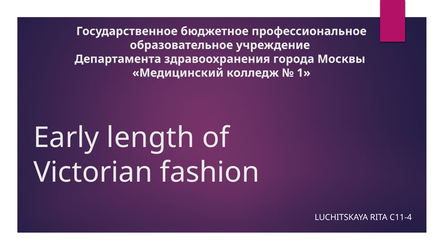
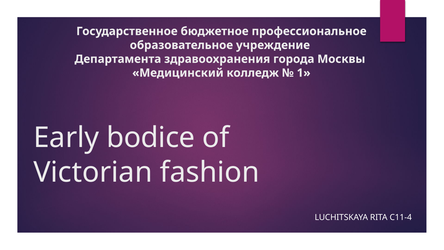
length: length -> bodice (151, 138)
